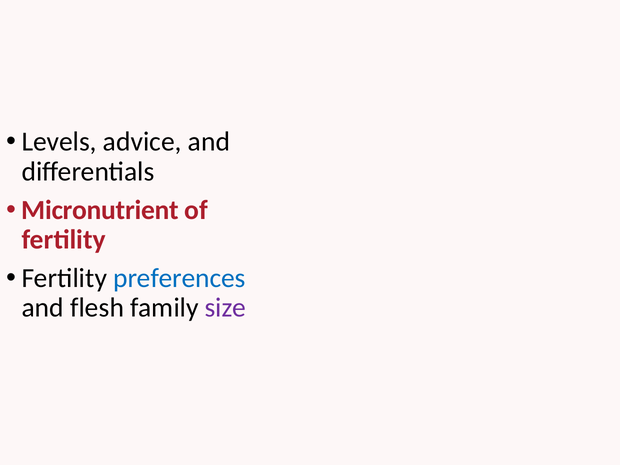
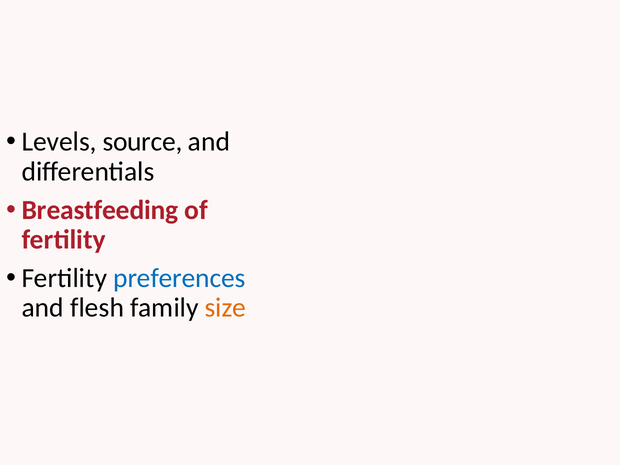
advice: advice -> source (142, 142)
Micronutrient: Micronutrient -> Breastfeeding (100, 210)
size colour: purple -> orange (225, 308)
